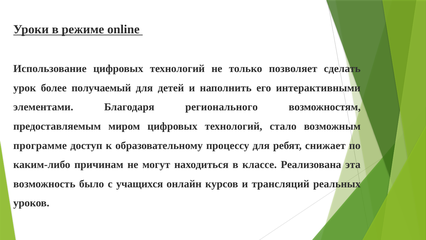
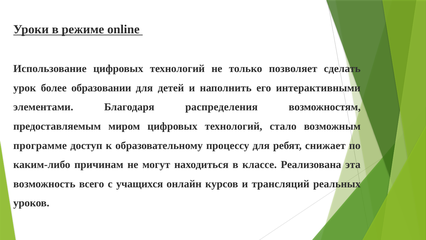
получаемый: получаемый -> образовании (101, 88)
регионального: регионального -> распределения (222, 107)
было: было -> всего (92, 184)
